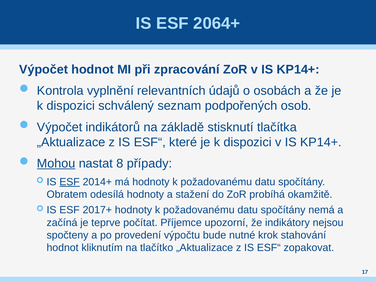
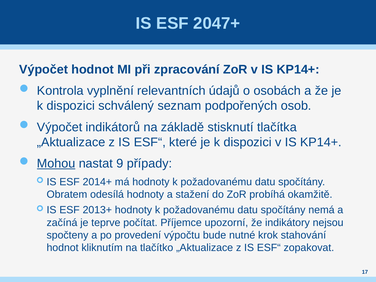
2064+: 2064+ -> 2047+ (217, 23)
8: 8 -> 9 (120, 163)
ESF underline: present -> none (70, 182)
2017+: 2017+ -> 2013+ (97, 210)
